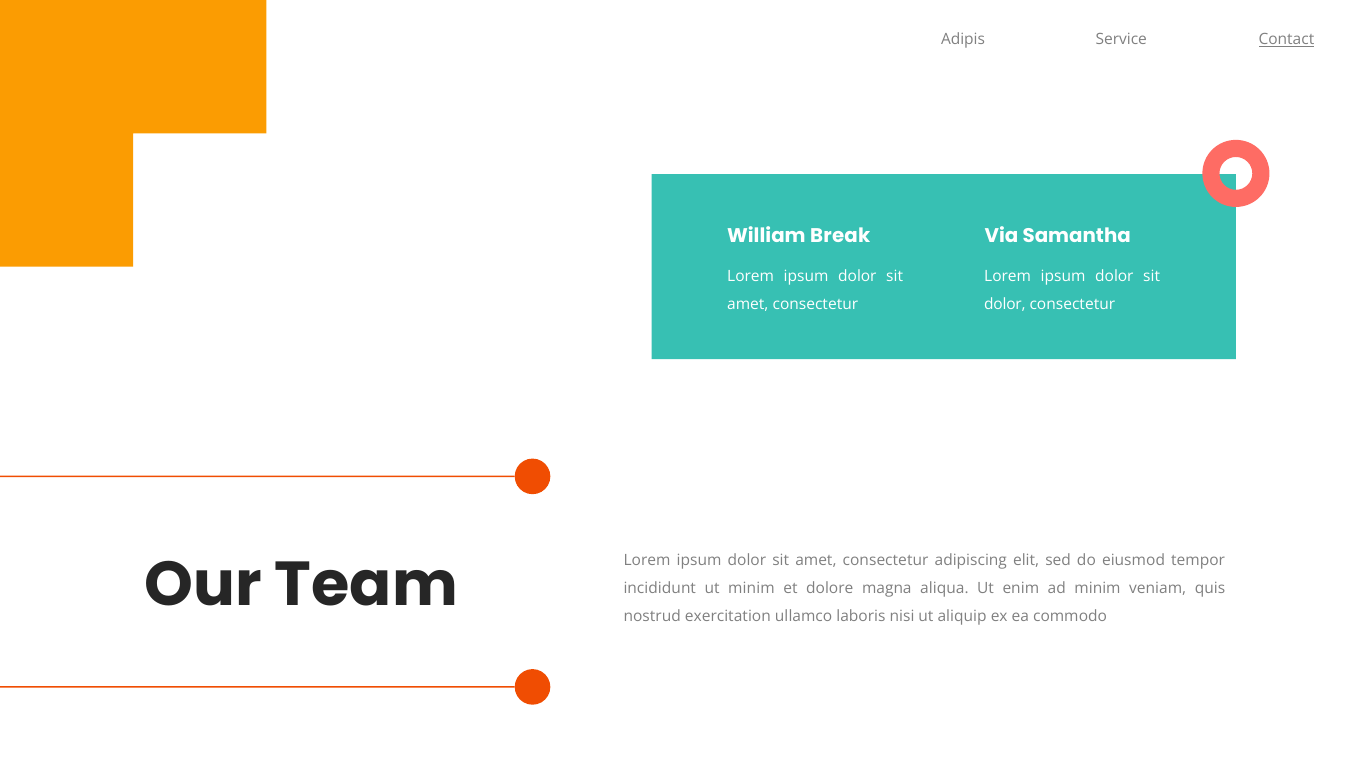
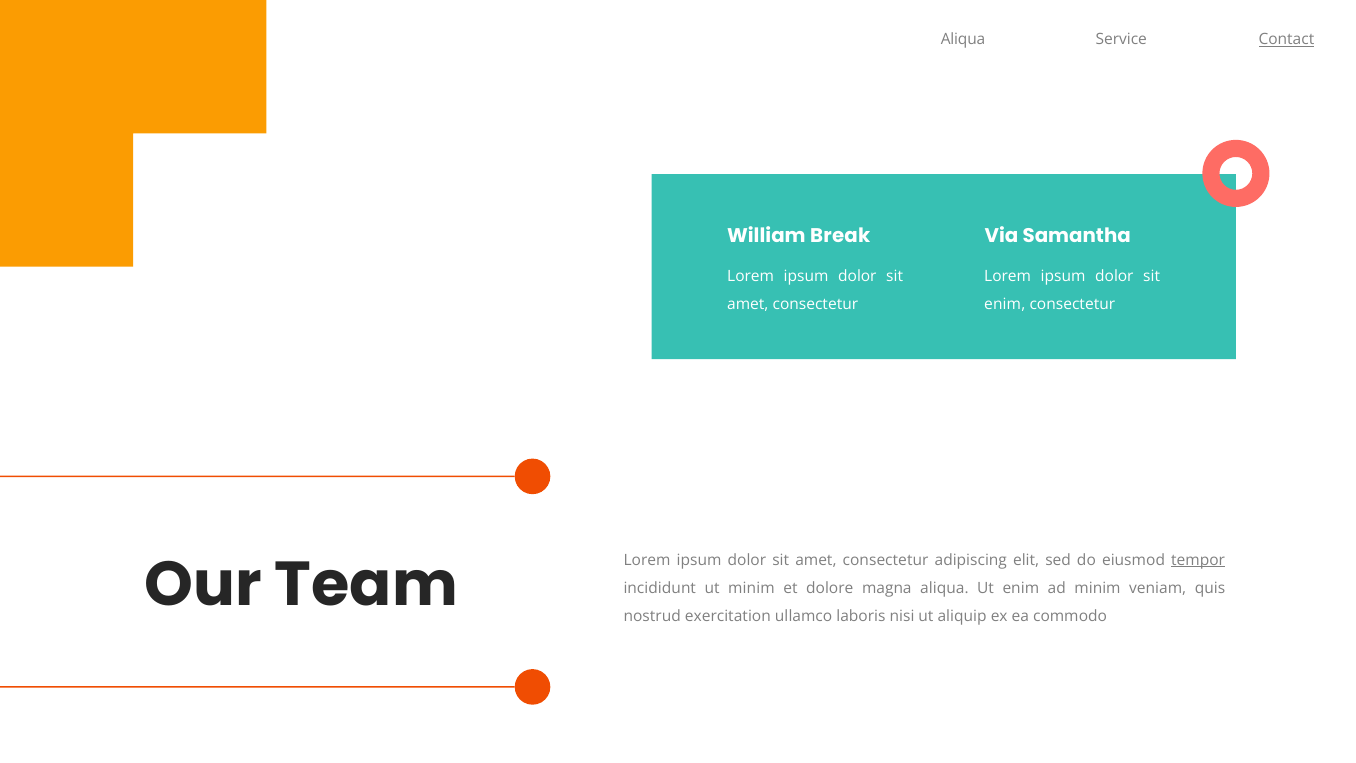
Adipis: Adipis -> Aliqua (963, 40)
dolor: dolor -> enim (1005, 304)
tempor underline: none -> present (1198, 560)
